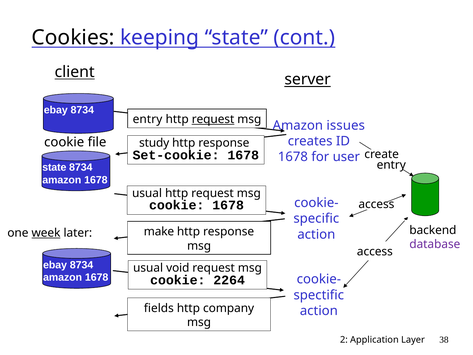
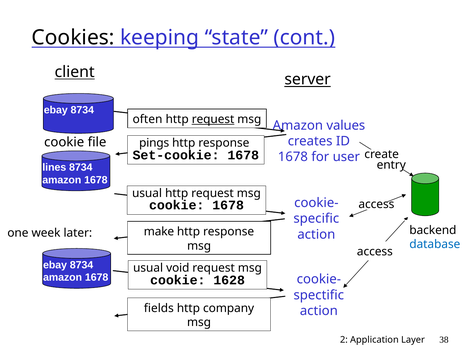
entry: entry -> often (148, 119)
issues: issues -> values (346, 125)
study: study -> pings (154, 143)
state: state -> lines (54, 167)
week underline: present -> none (46, 233)
database colour: purple -> blue (435, 244)
2264: 2264 -> 1628 (229, 280)
